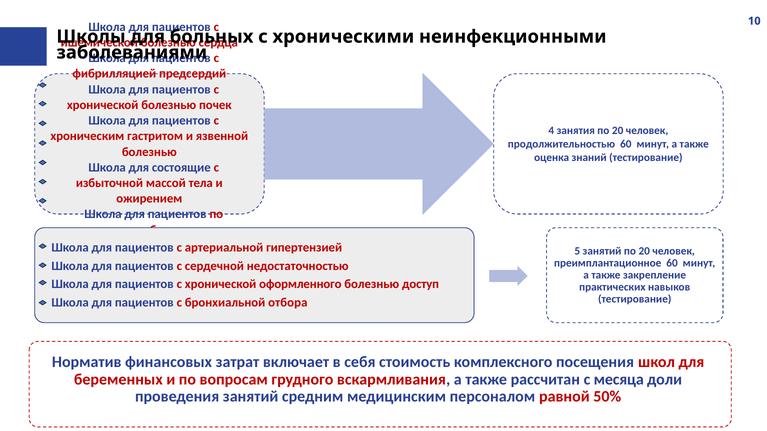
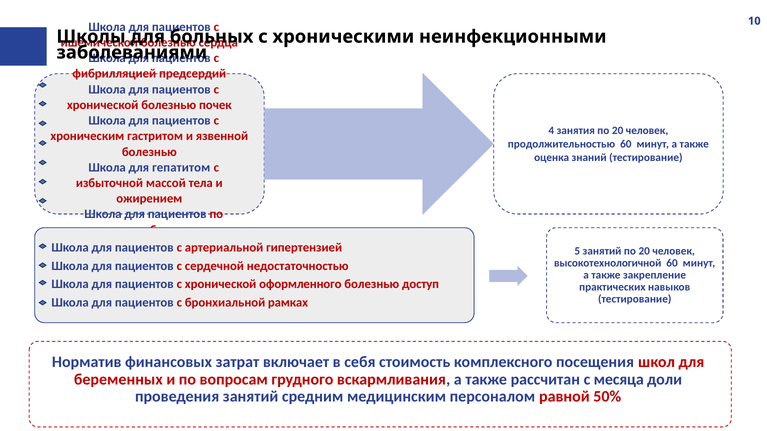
состоящие: состоящие -> гепатитом (181, 168)
преимплантационное: преимплантационное -> высокотехнологичной (608, 263)
отбора: отбора -> рамках (288, 303)
